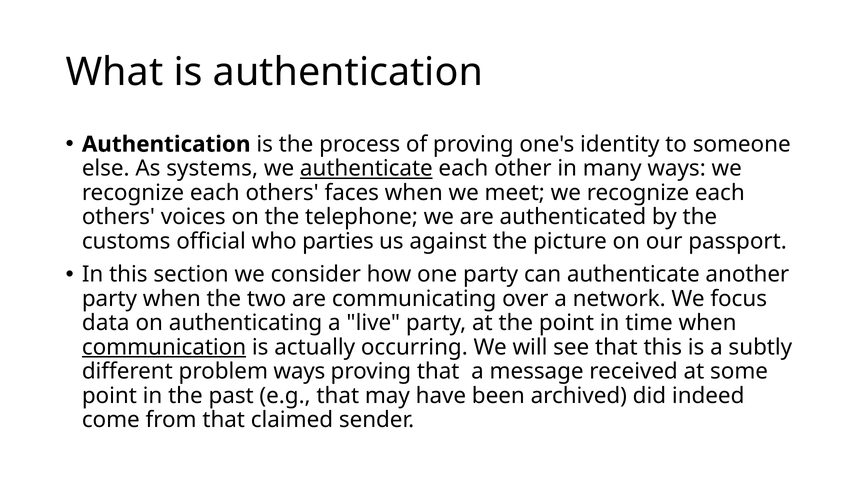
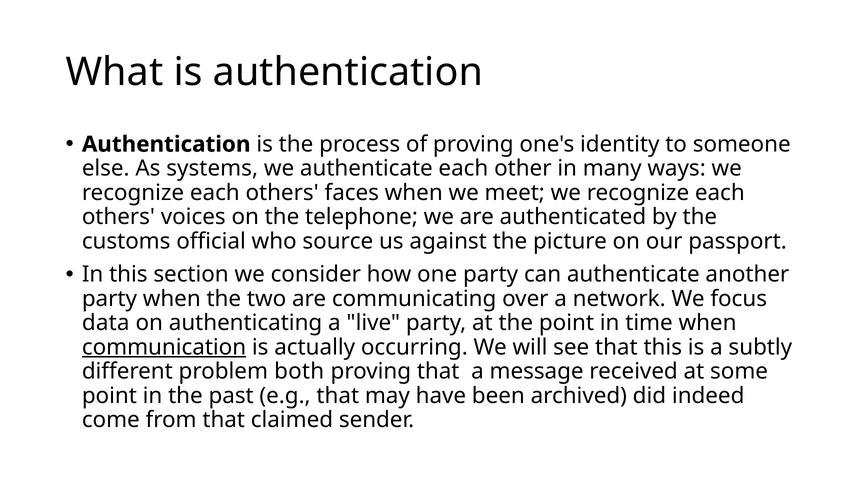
authenticate underline: present -> none (366, 169)
parties: parties -> source (338, 241)
problem ways: ways -> both (299, 371)
